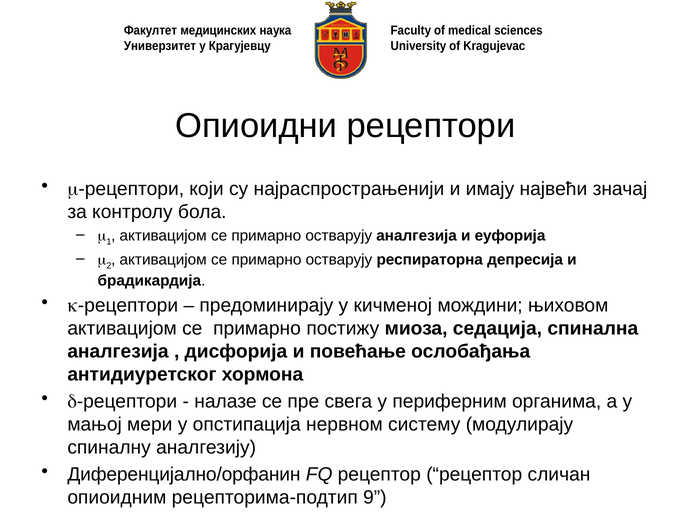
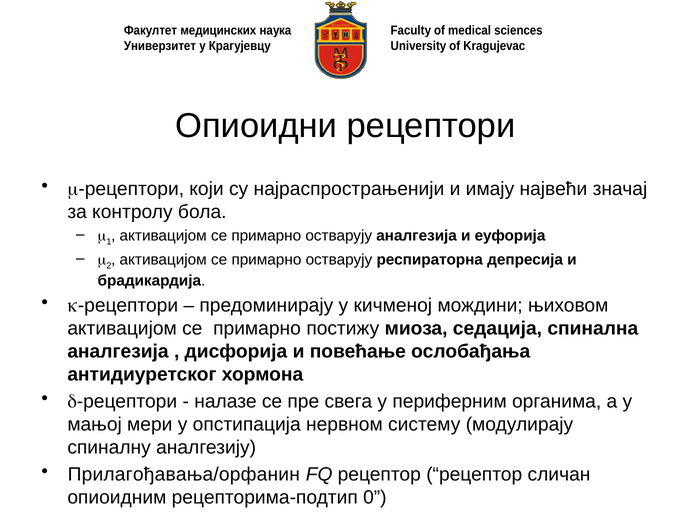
Диференцијално/орфанин: Диференцијално/орфанин -> Прилагођавања/орфанин (184, 475)
9: 9 -> 0 (375, 498)
